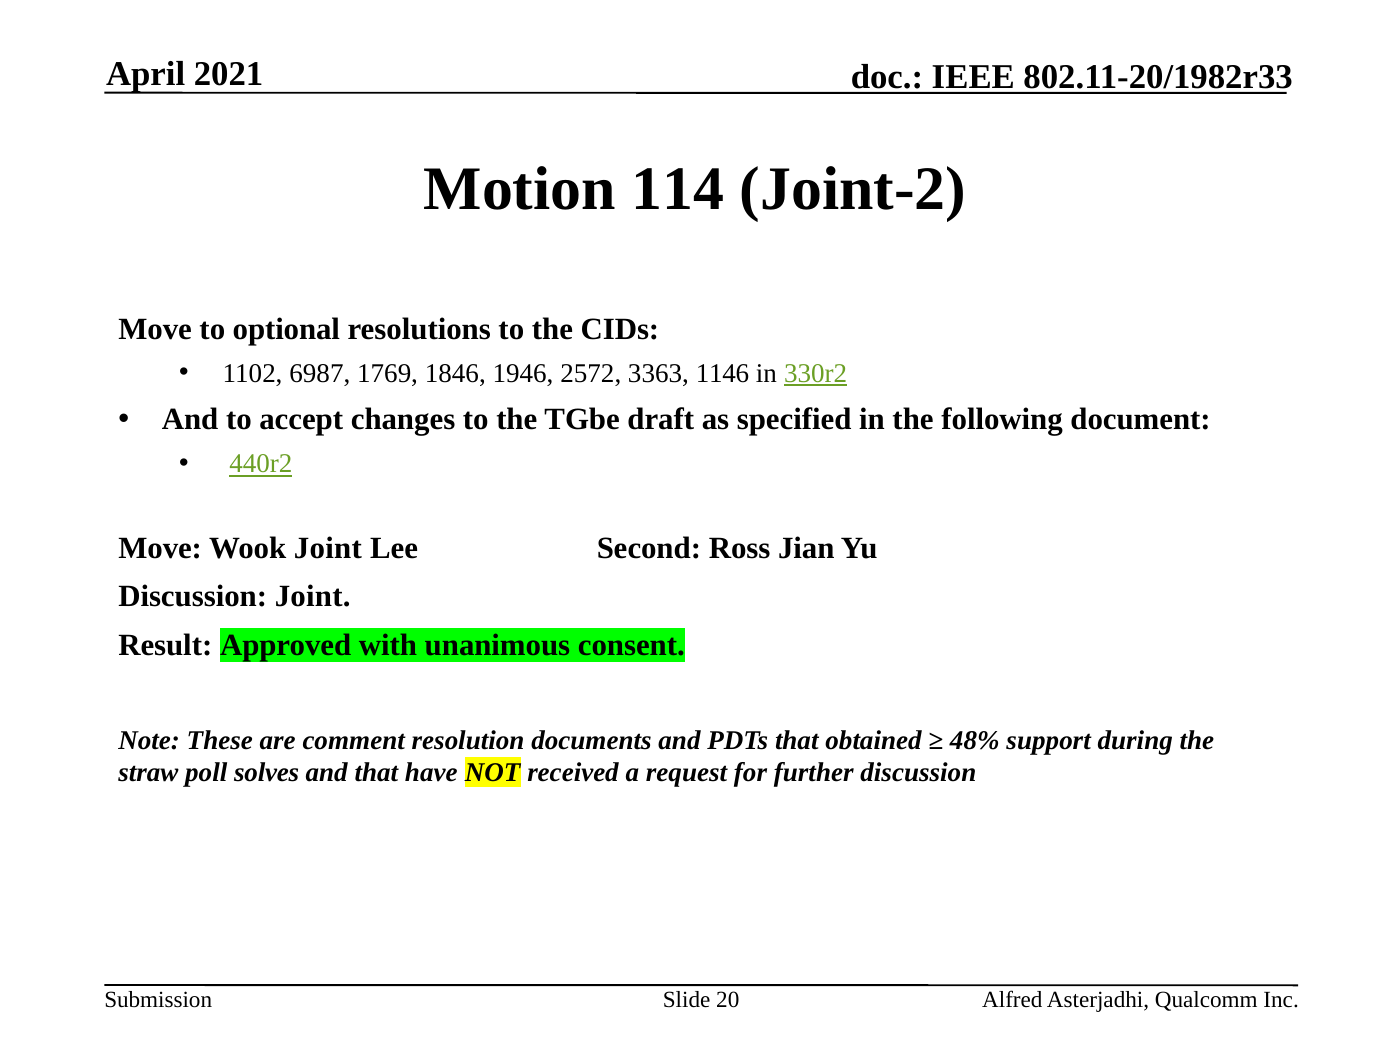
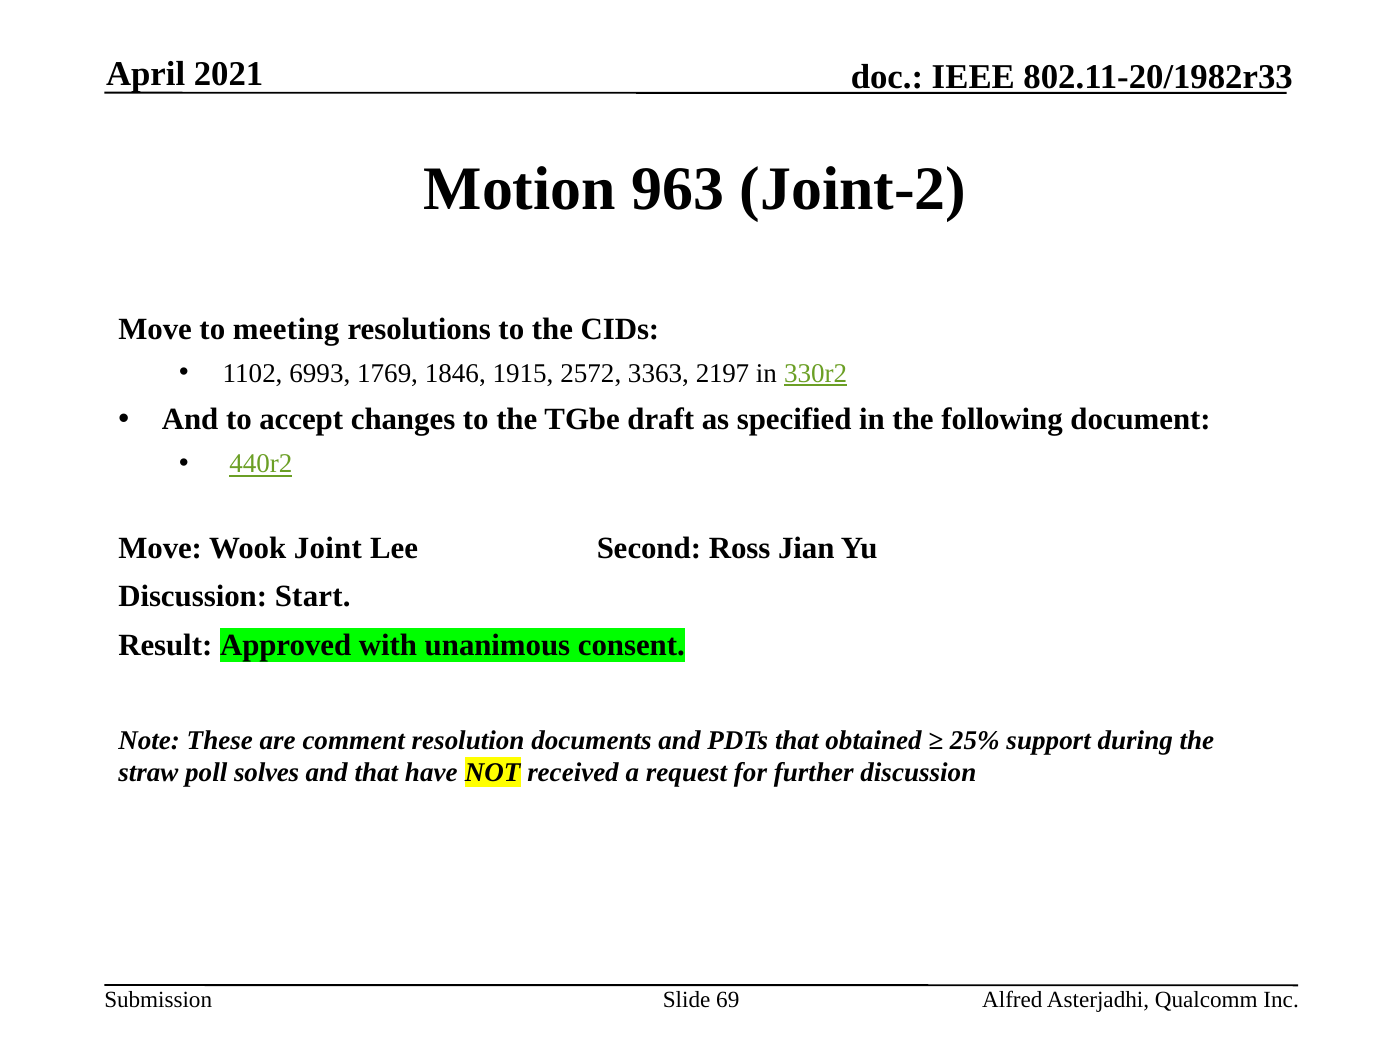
114: 114 -> 963 (678, 190)
optional: optional -> meeting (286, 329)
6987: 6987 -> 6993 (320, 373)
1946: 1946 -> 1915 (523, 373)
1146: 1146 -> 2197 (723, 373)
Discussion Joint: Joint -> Start (313, 597)
48%: 48% -> 25% (975, 740)
20: 20 -> 69 (728, 1001)
